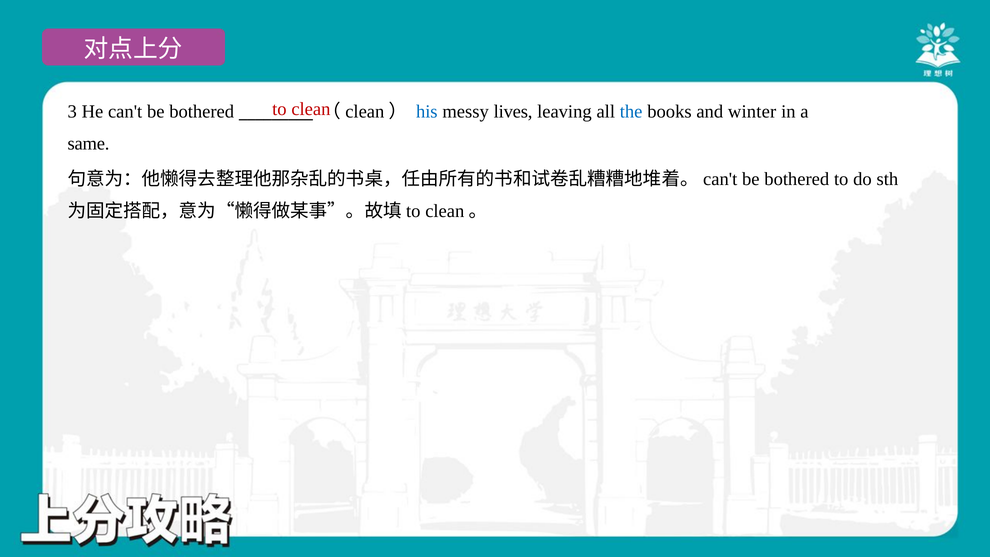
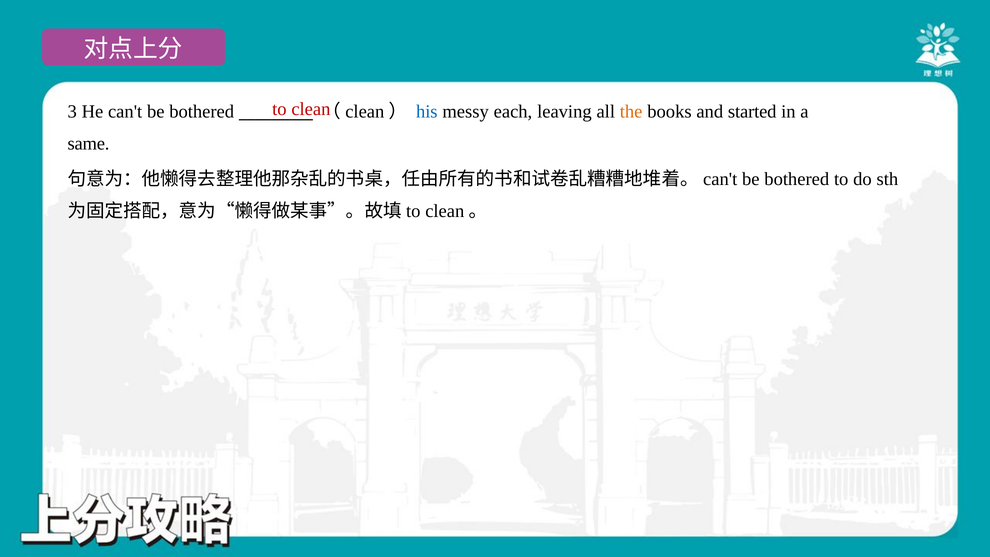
lives: lives -> each (513, 112)
the colour: blue -> orange (631, 112)
winter: winter -> started (752, 112)
